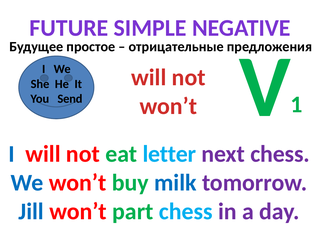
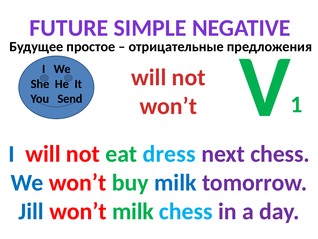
letter: letter -> dress (169, 154)
won’t part: part -> milk (133, 211)
